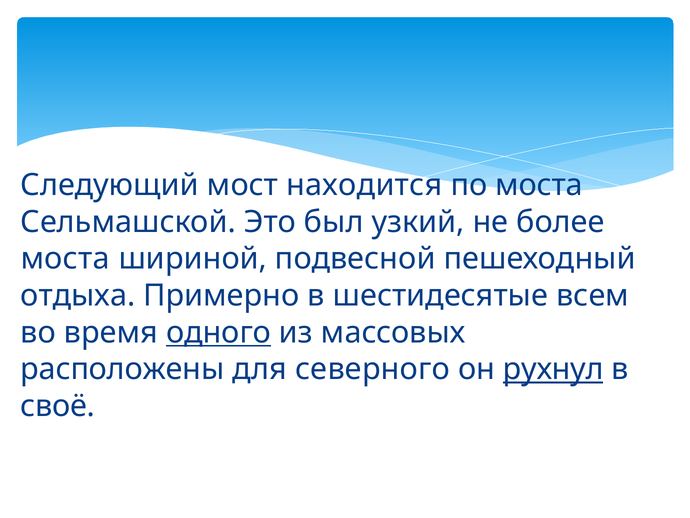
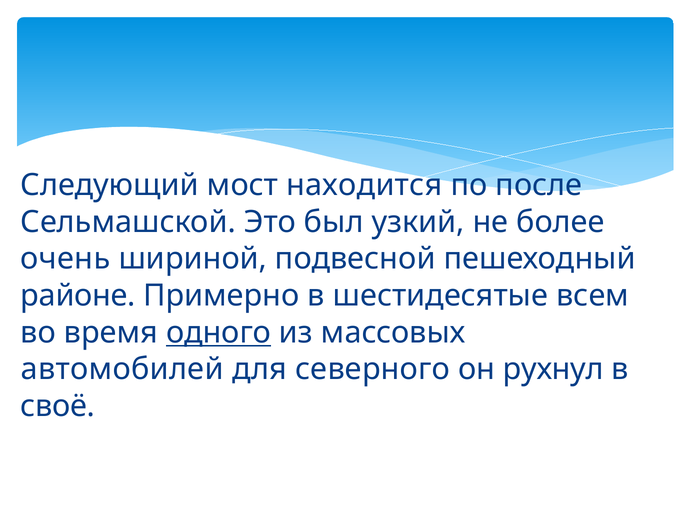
по моста: моста -> после (539, 185)
моста: моста -> очень (65, 259)
отдыха: отдыха -> районе (78, 295)
расположены: расположены -> автомобилей (122, 369)
рухнул underline: present -> none (553, 369)
